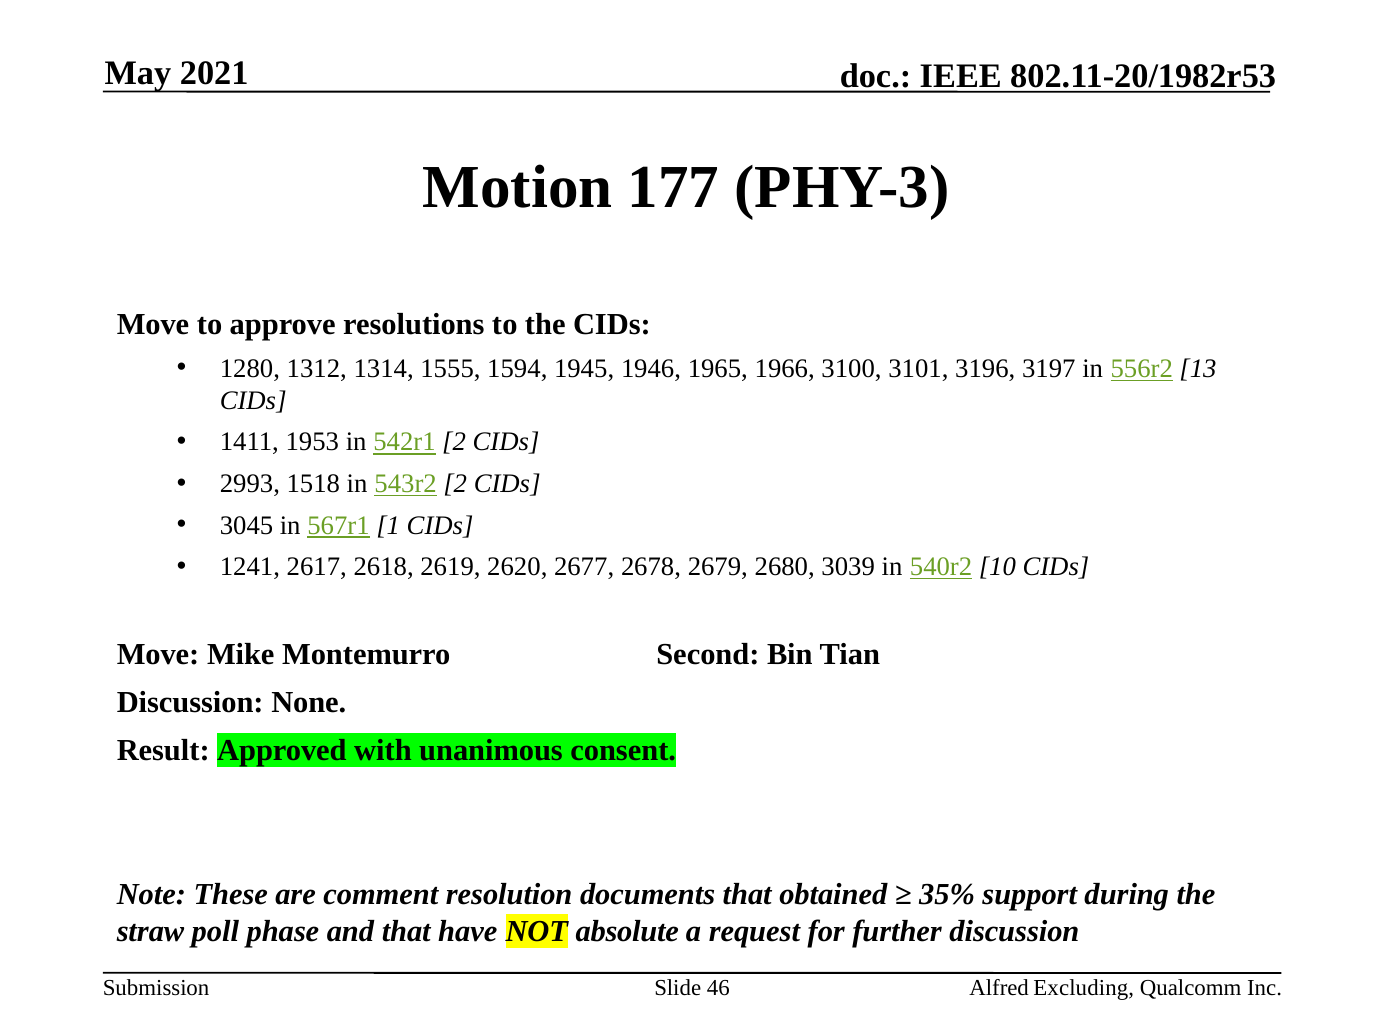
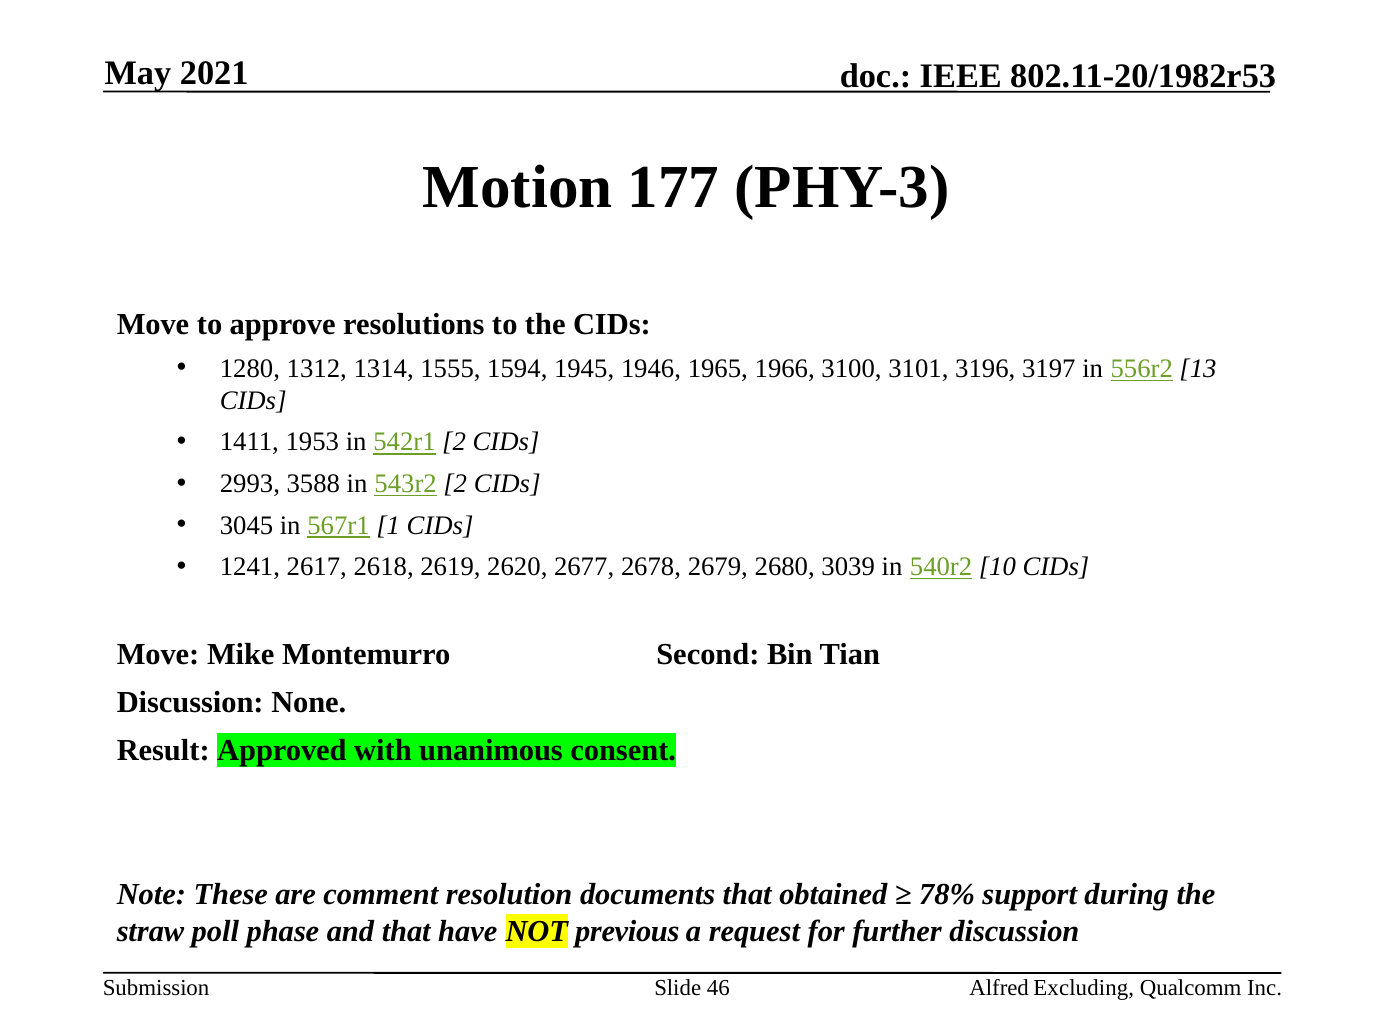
1518: 1518 -> 3588 (313, 484)
35%: 35% -> 78% (947, 895)
absolute: absolute -> previous (627, 931)
